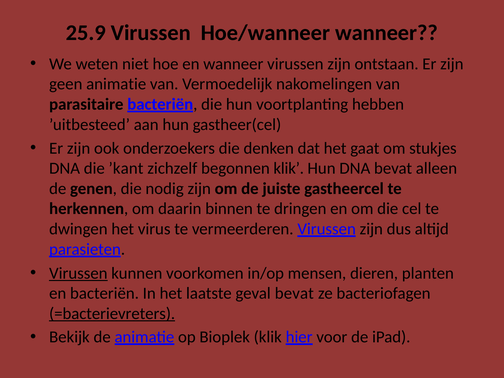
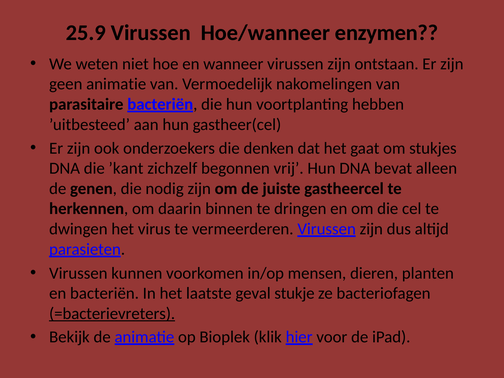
Hoe/wanneer wanneer: wanneer -> enzymen (387, 33)
begonnen klik: klik -> vrij (289, 168)
Virussen underline: present -> none (78, 273)
geval bevat: bevat -> stukje (294, 293)
